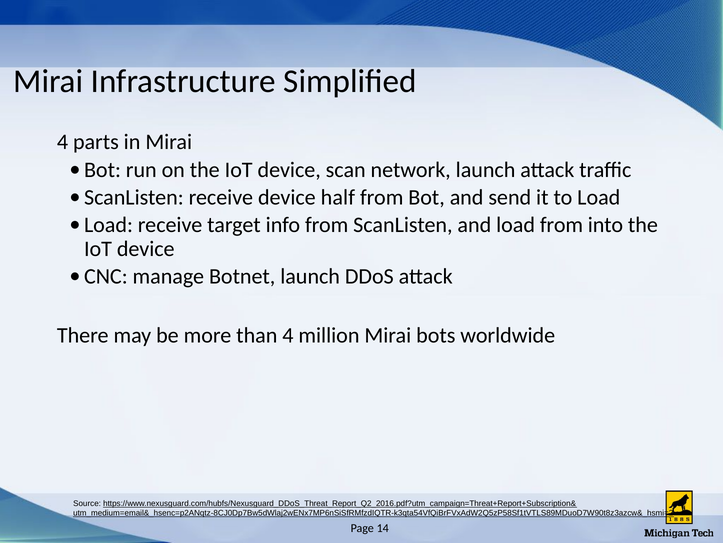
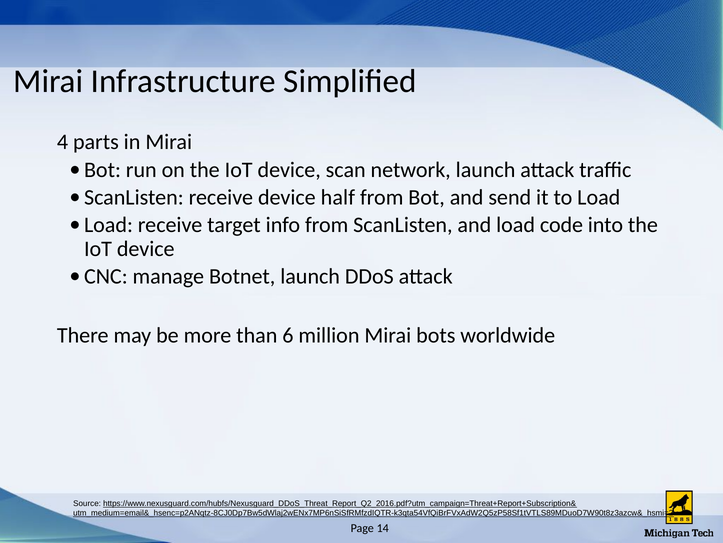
load from: from -> code (561, 225)
than 4: 4 -> 6 (288, 335)
